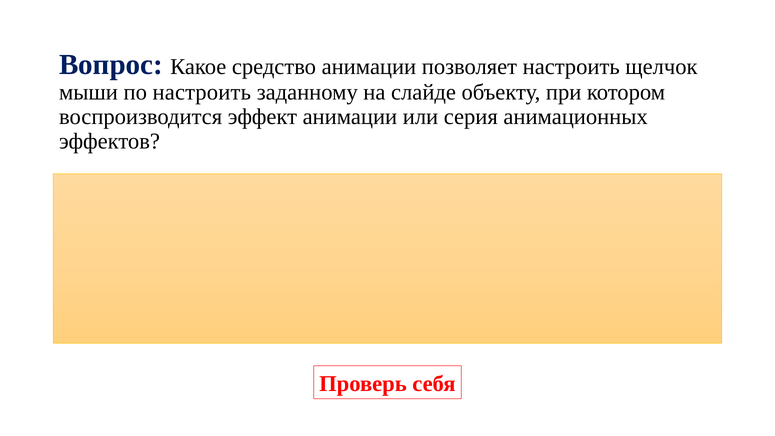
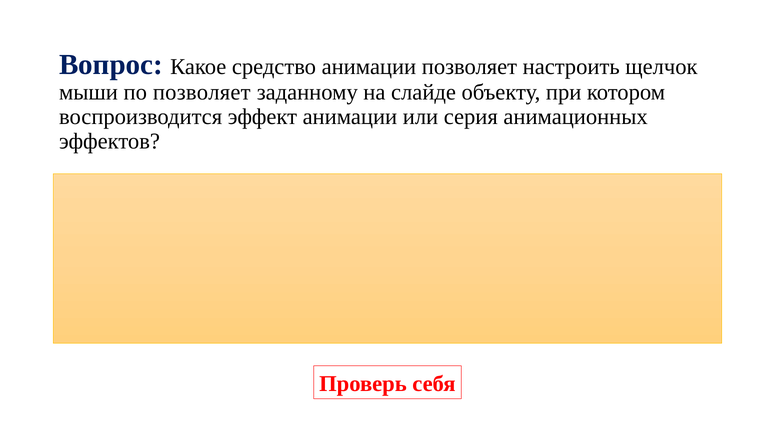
по настроить: настроить -> позволяет (202, 93)
